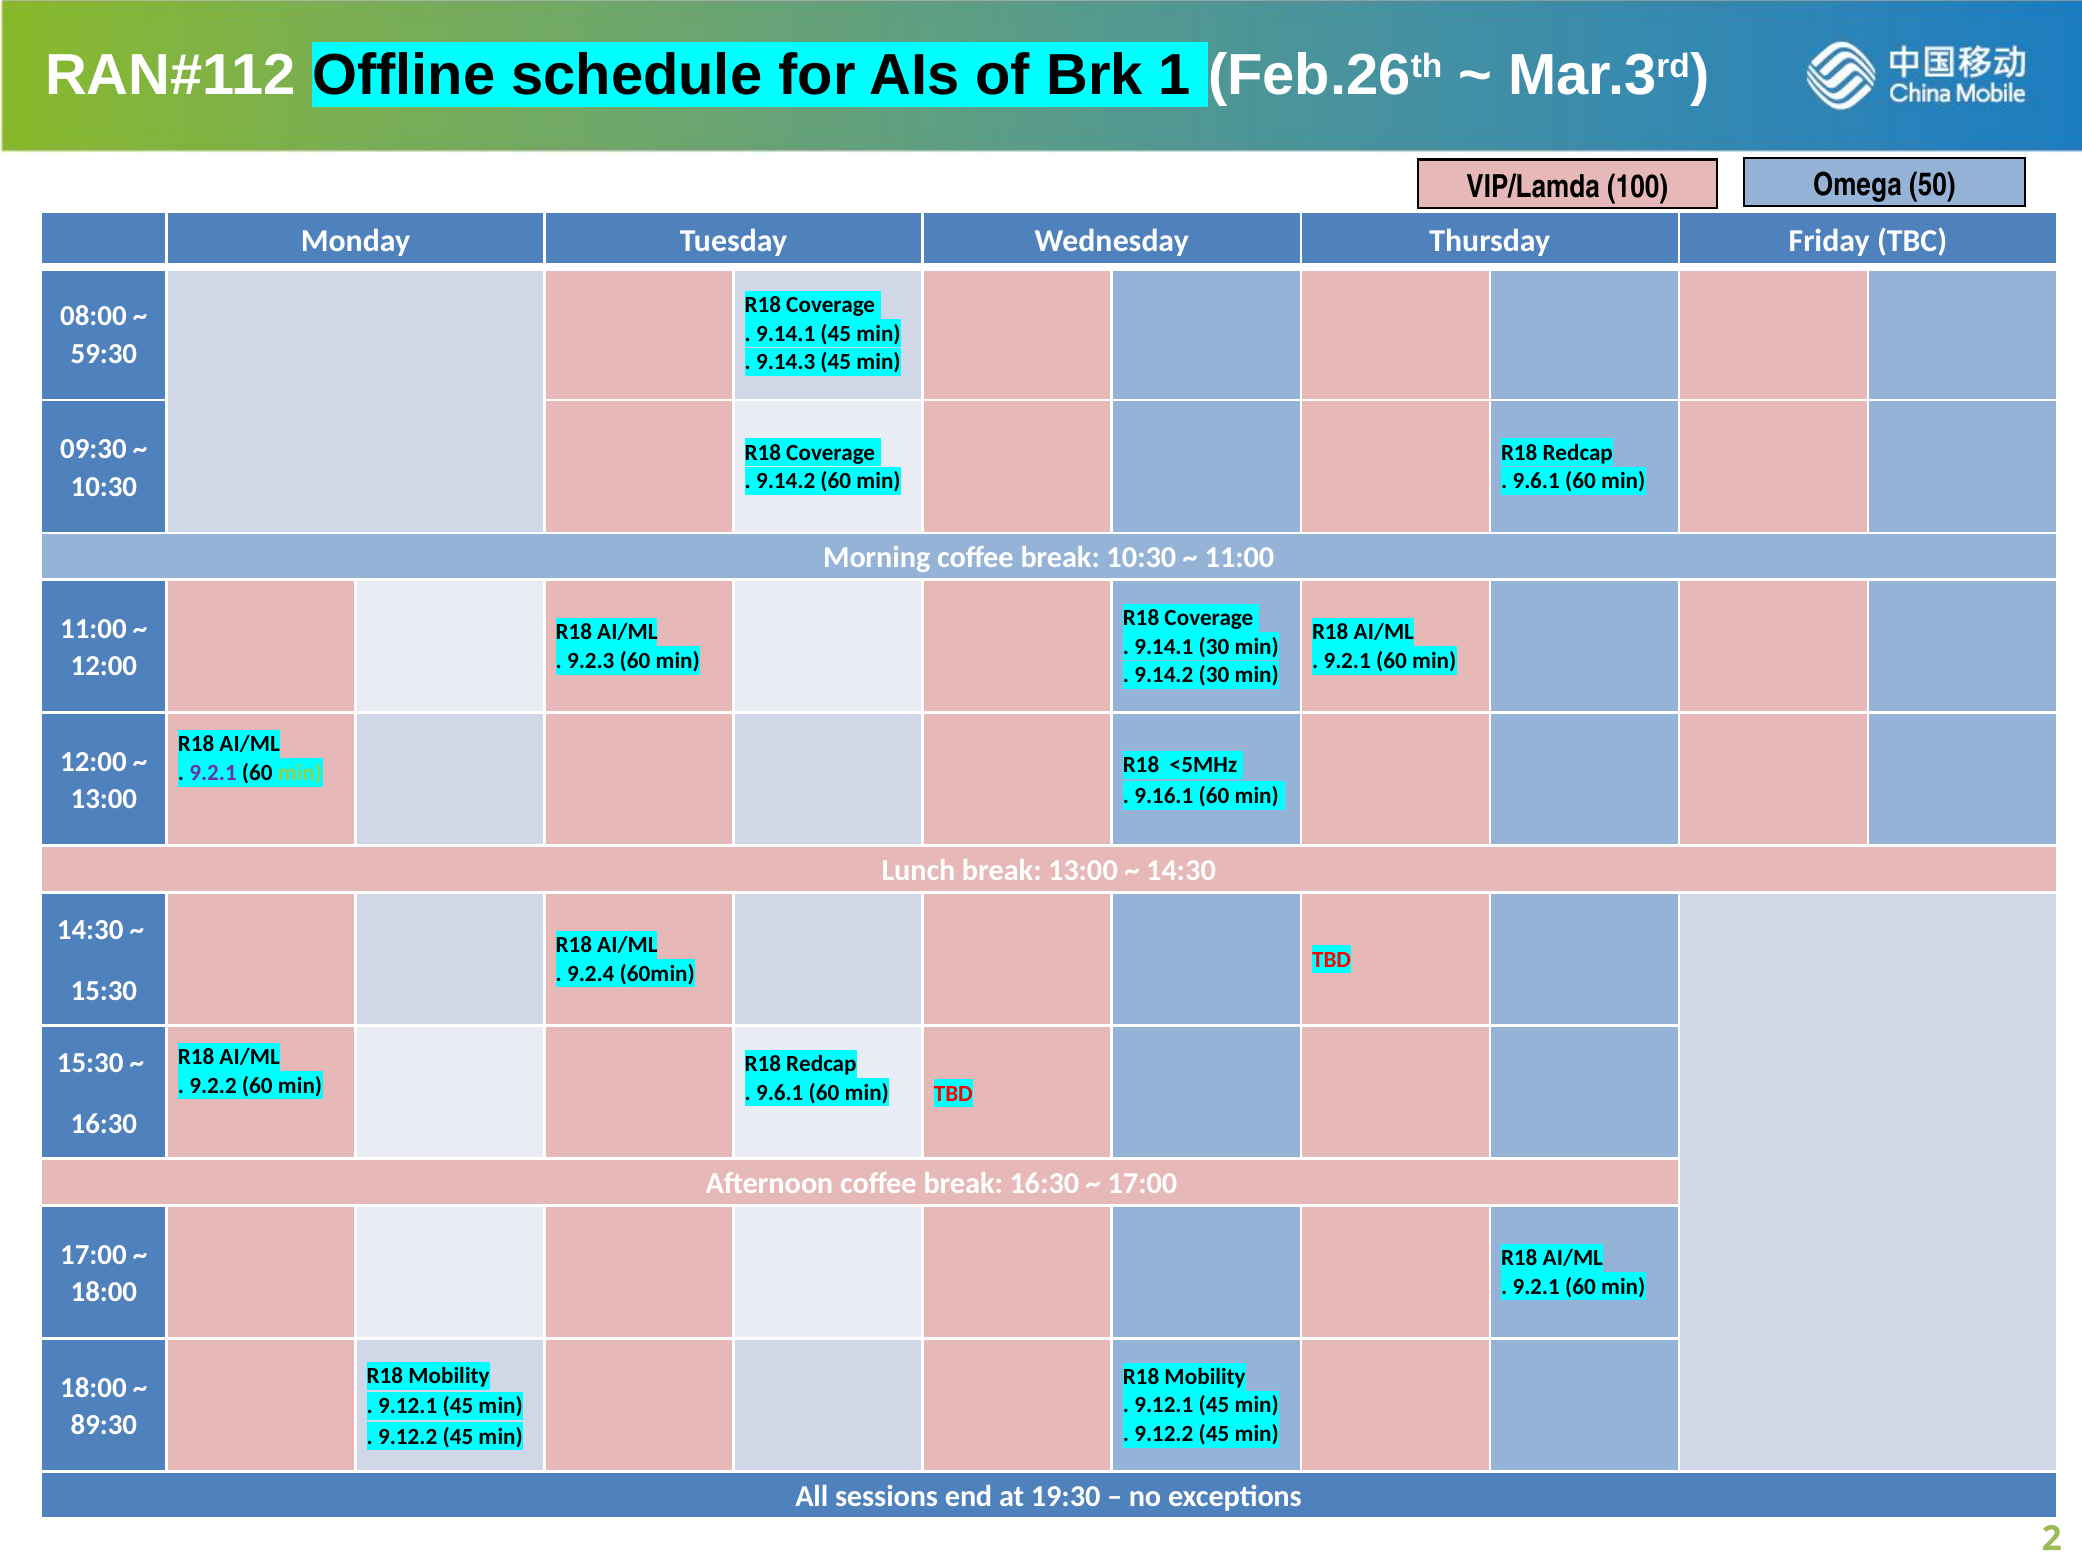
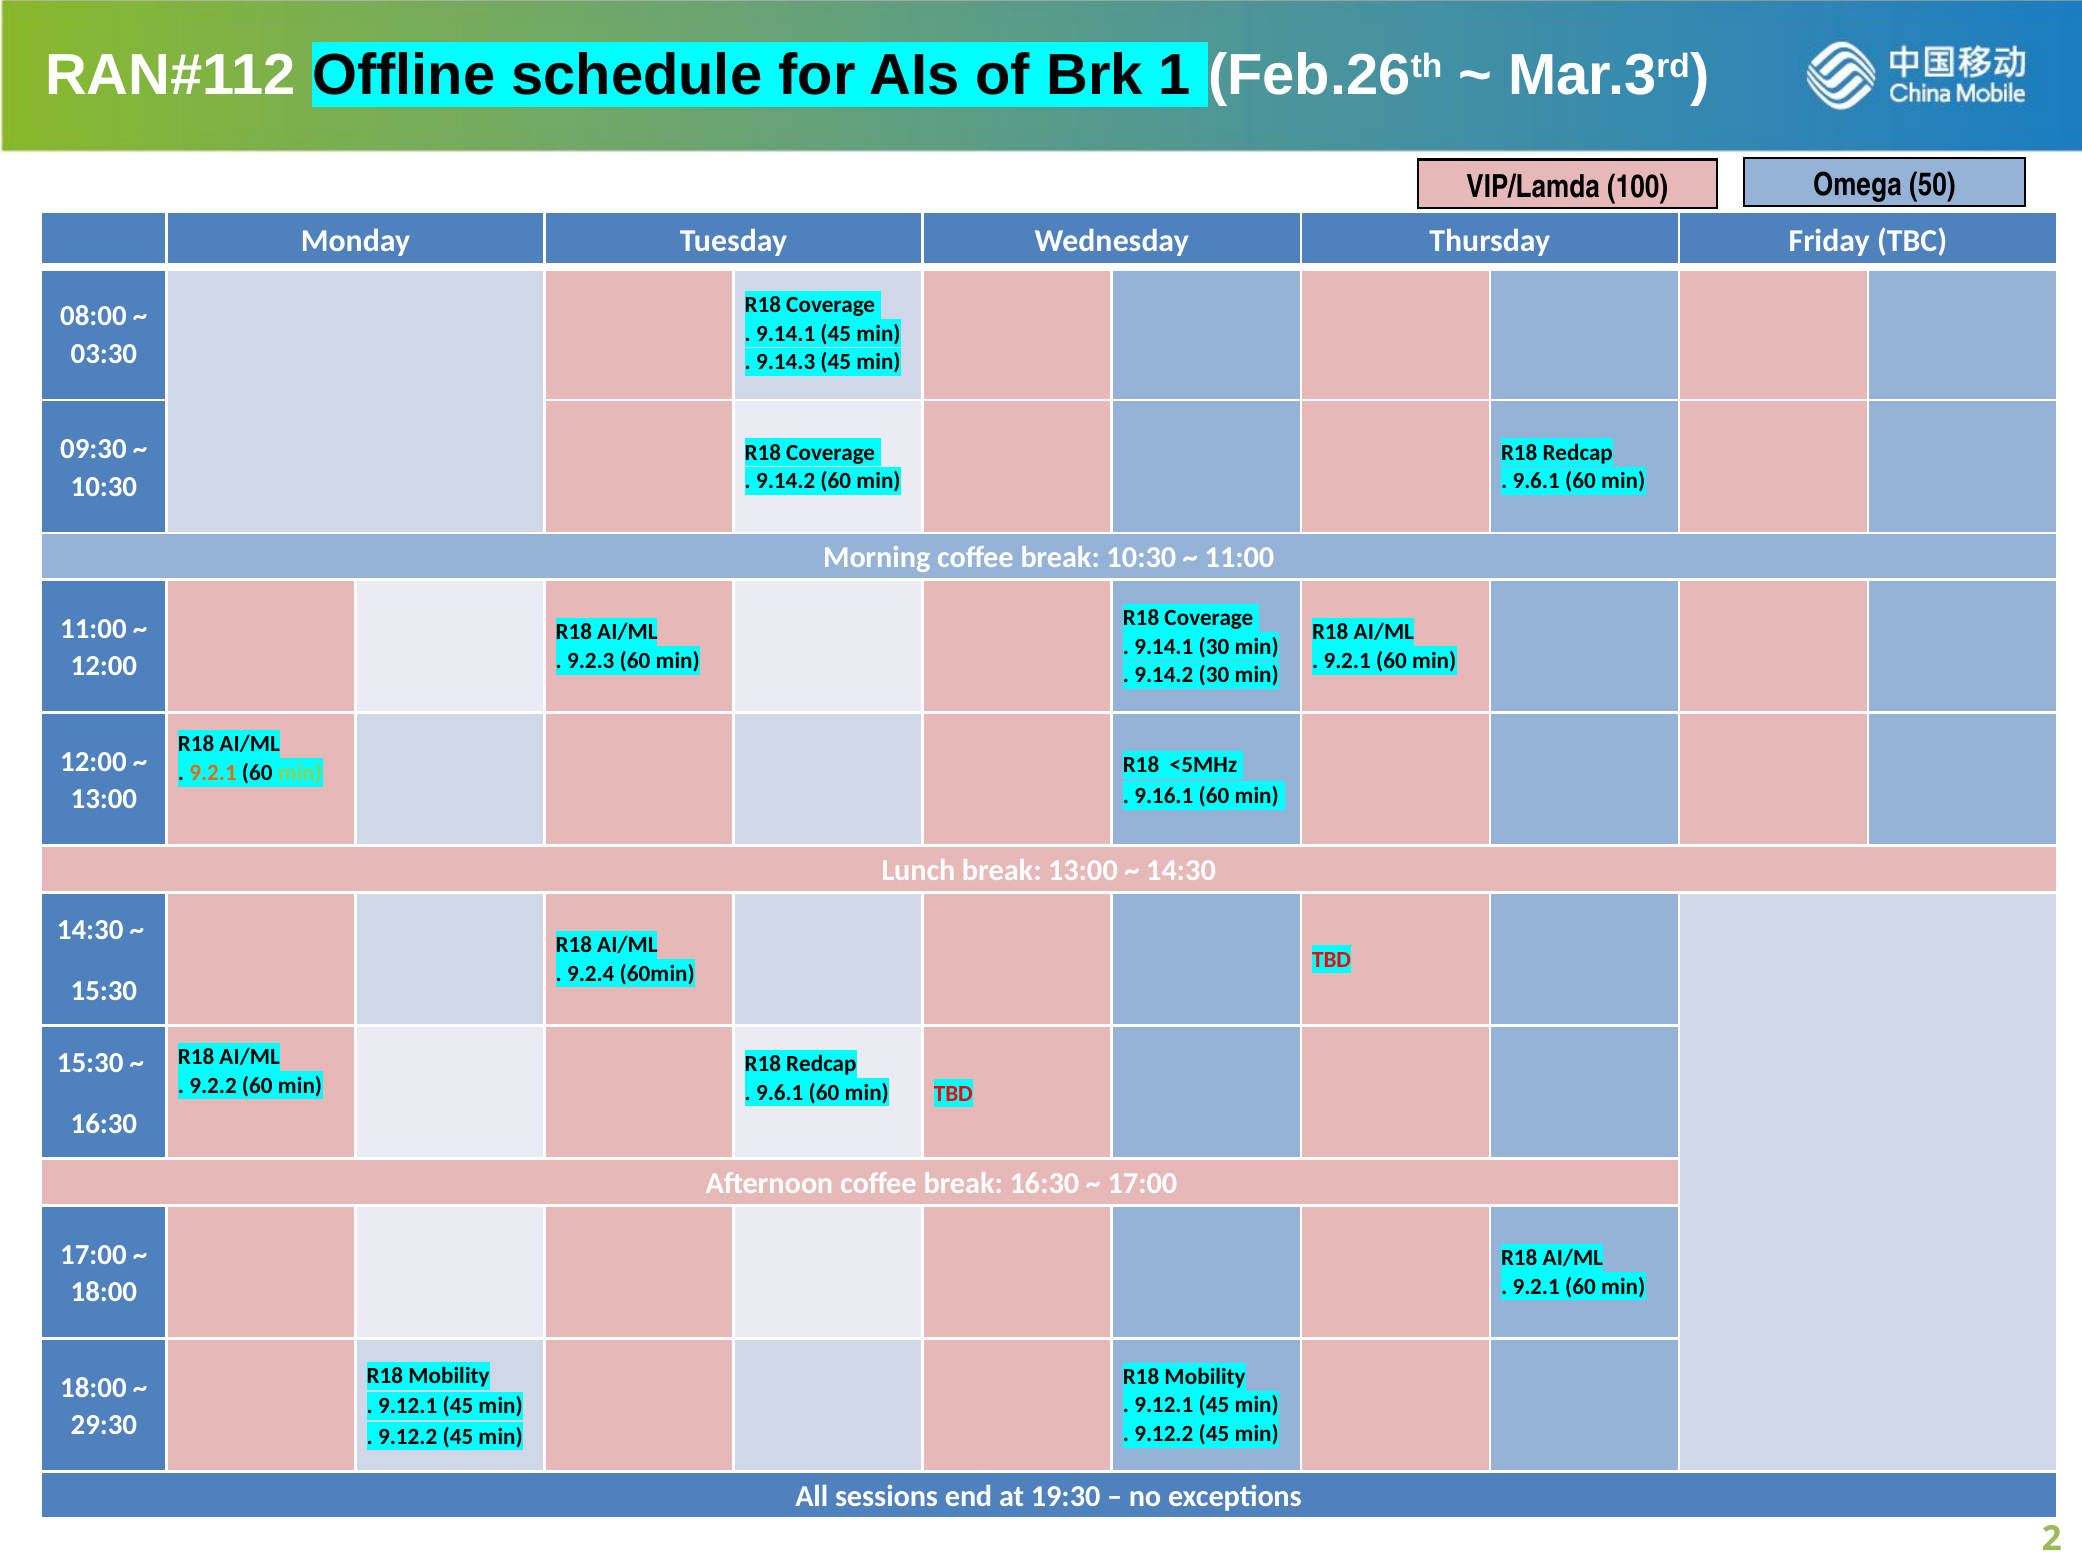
59:30: 59:30 -> 03:30 (104, 353)
9.2.1 colour: purple -> orange (213, 773)
89:30: 89:30 -> 29:30 (104, 1425)
